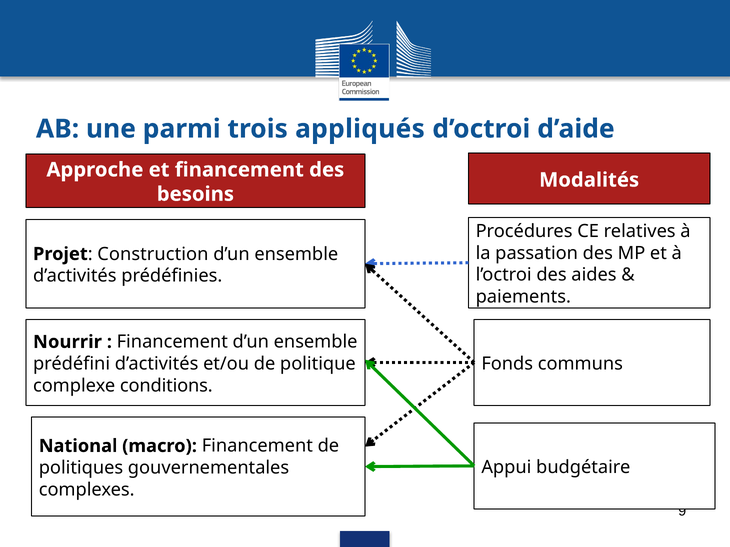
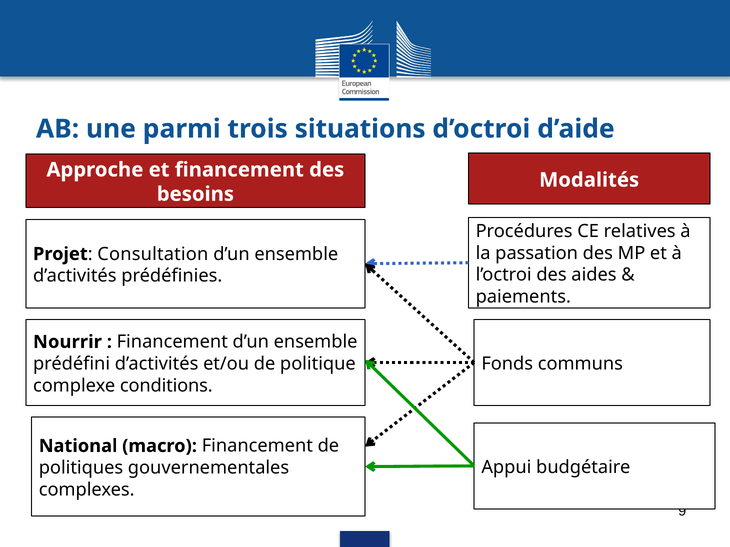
appliqués: appliqués -> situations (360, 129)
Construction: Construction -> Consultation (153, 254)
